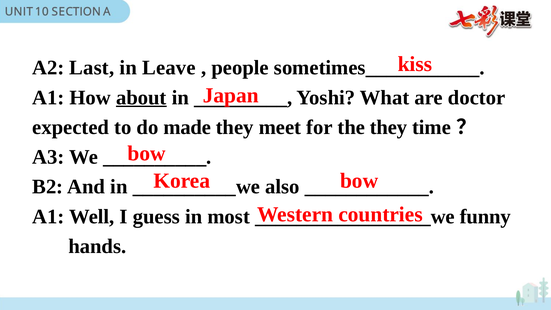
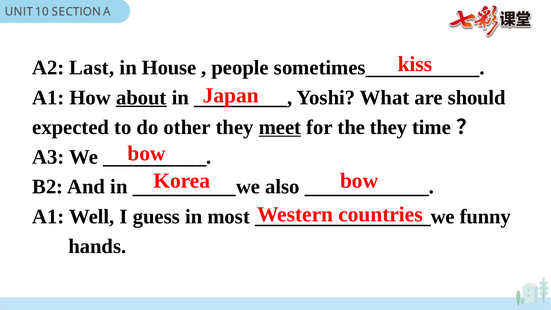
Leave: Leave -> House (169, 68)
doctor: doctor -> should (477, 98)
made: made -> other (187, 127)
meet underline: none -> present (280, 127)
